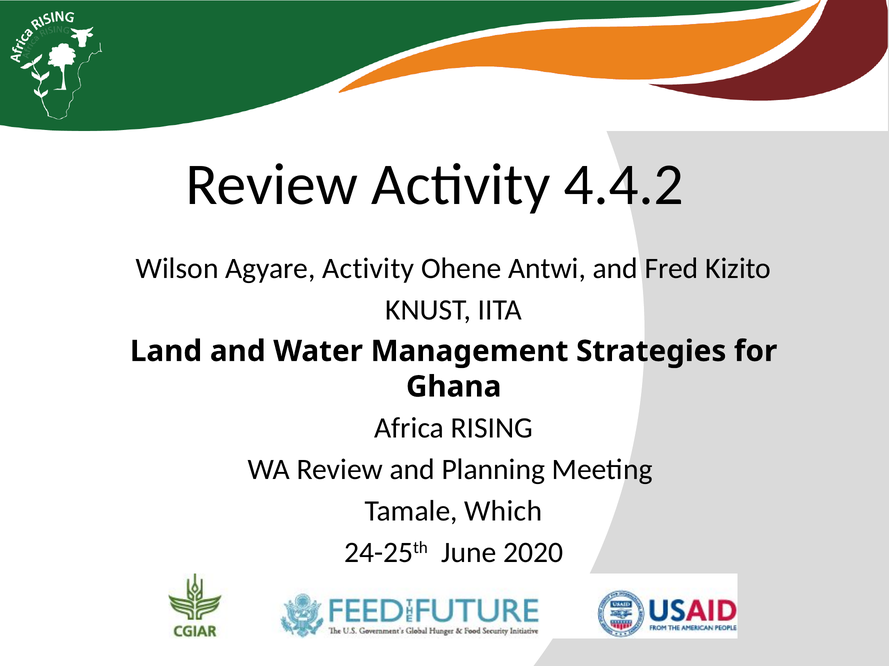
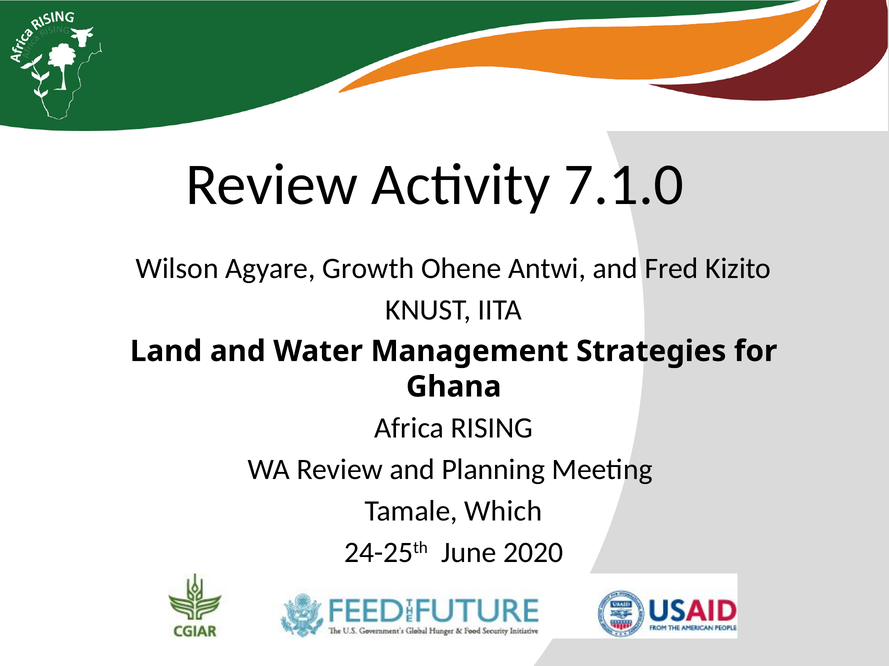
4.4.2: 4.4.2 -> 7.1.0 (624, 185)
Agyare Activity: Activity -> Growth (368, 269)
